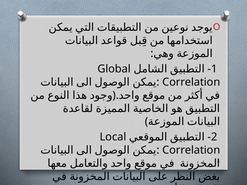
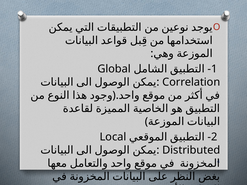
Correlation: Correlation -> Distributed (191, 150)
